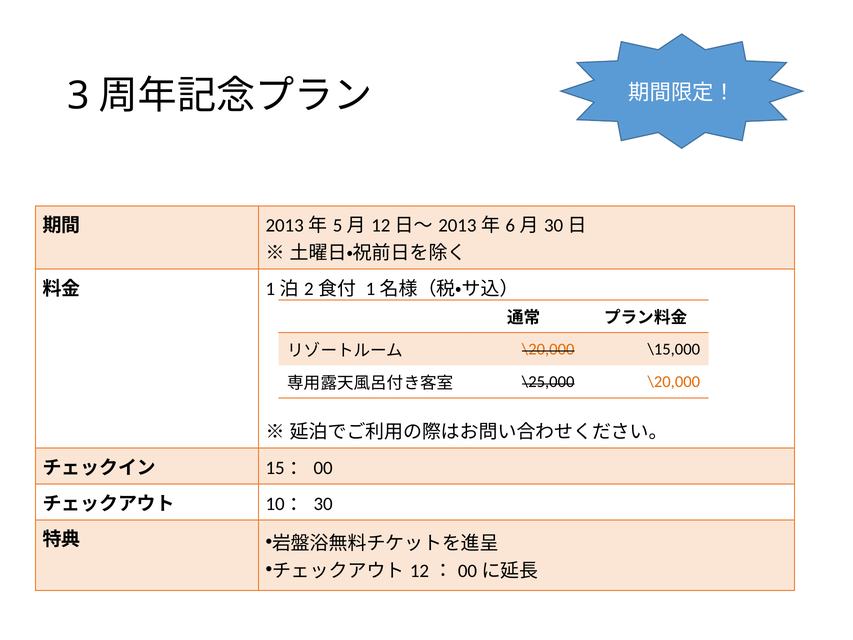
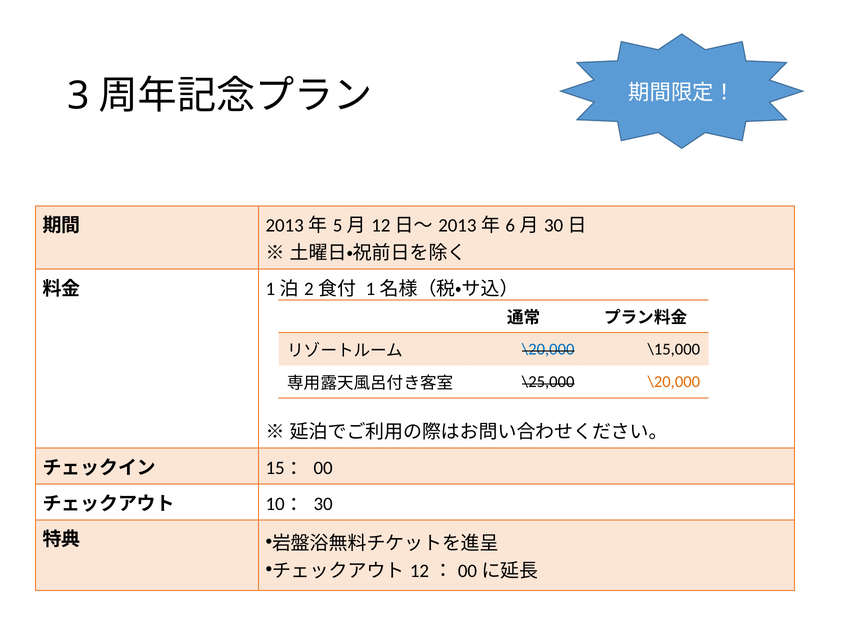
\20,000 colour: orange -> blue (548, 349)
